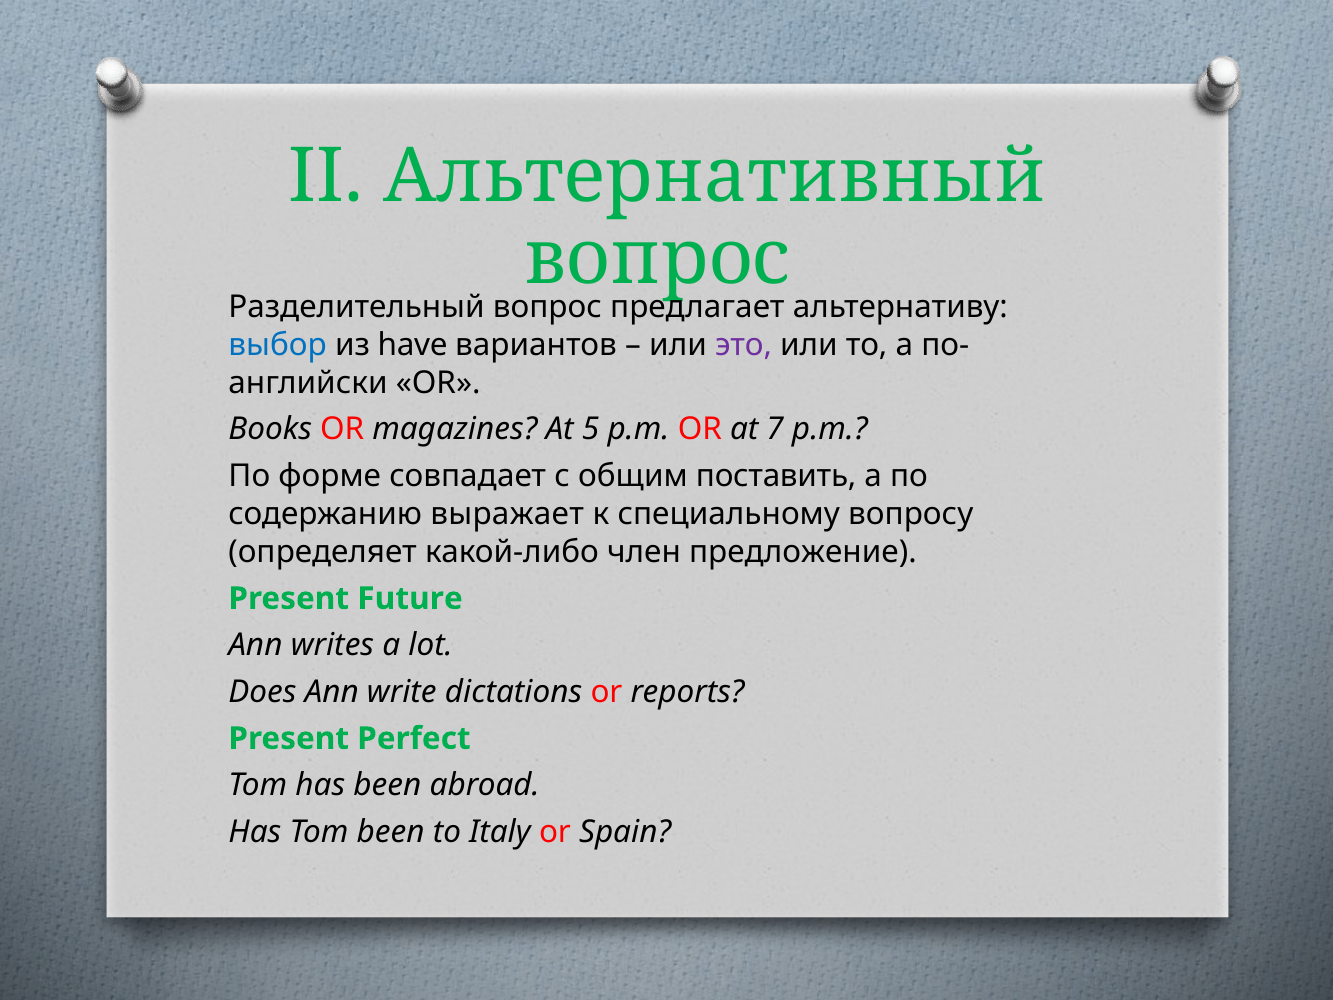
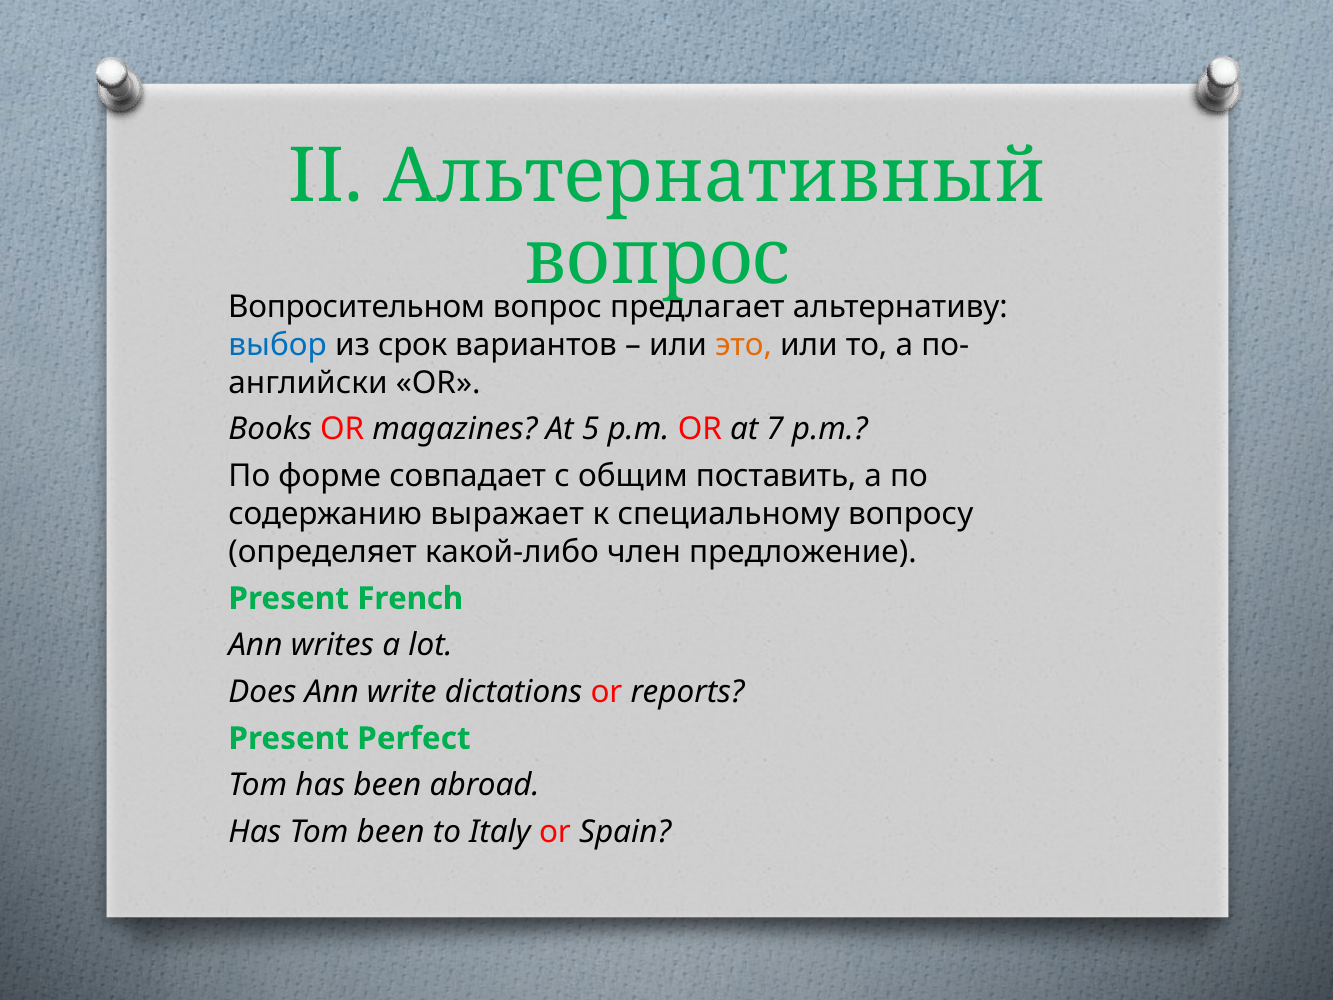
Разделительный: Разделительный -> Вопросительном (357, 307)
have: have -> срок (413, 345)
это colour: purple -> orange (743, 345)
Future: Future -> French (410, 598)
